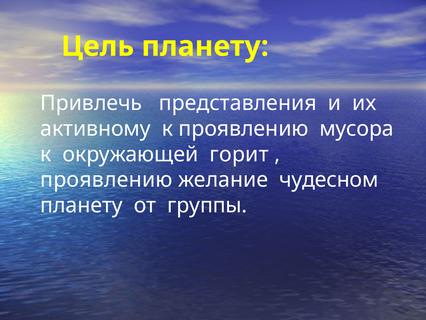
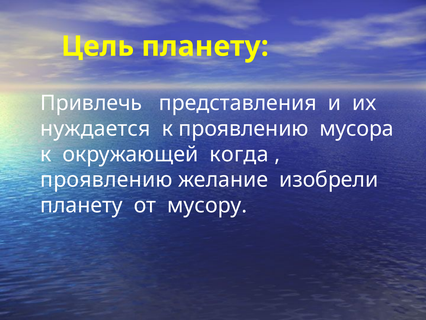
активному: активному -> нуждается (95, 129)
горит: горит -> когда (239, 154)
чудесном: чудесном -> изобрели (329, 180)
группы: группы -> мусору (207, 205)
